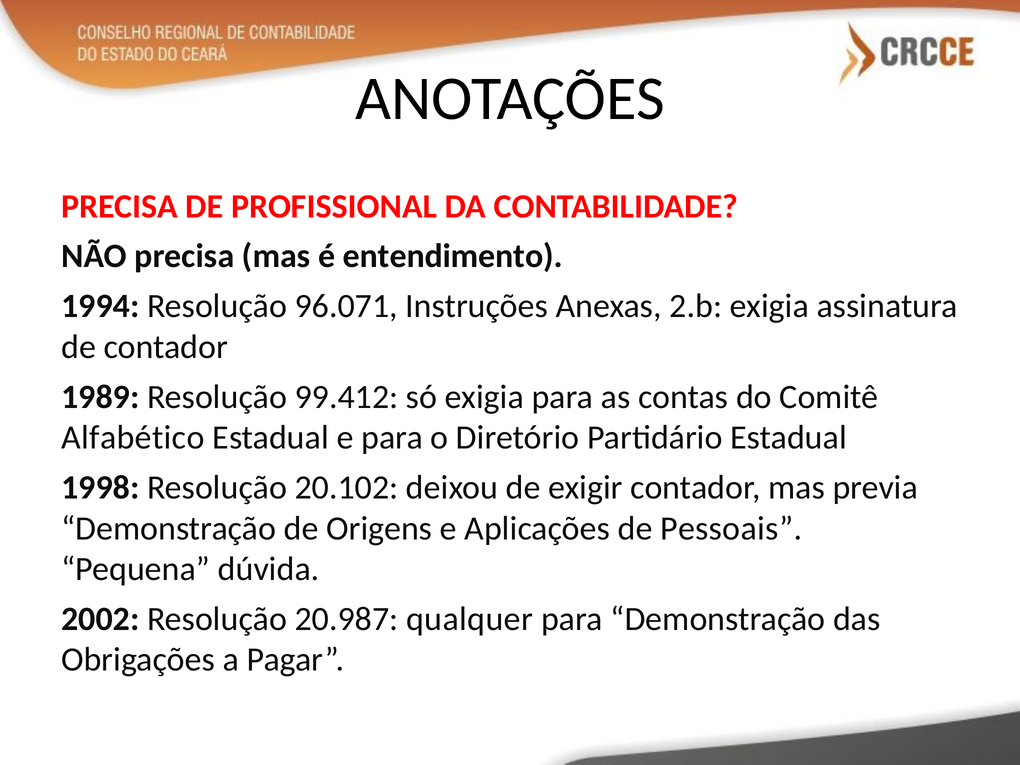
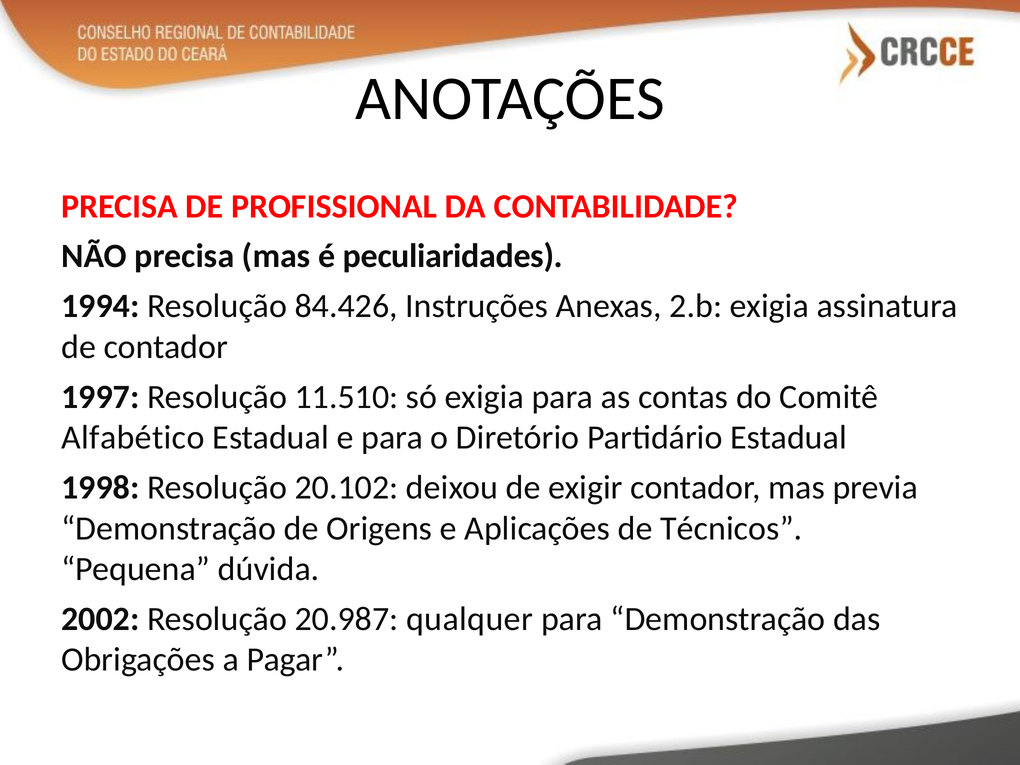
entendimento: entendimento -> peculiaridades (453, 256)
96.071: 96.071 -> 84.426 (346, 306)
1989: 1989 -> 1997 (100, 397)
99.412: 99.412 -> 11.510 (346, 397)
Pessoais: Pessoais -> Técnicos (731, 528)
